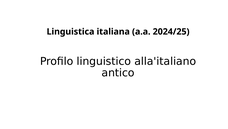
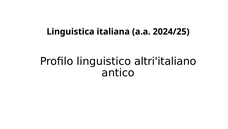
alla'italiano: alla'italiano -> altri'italiano (165, 61)
